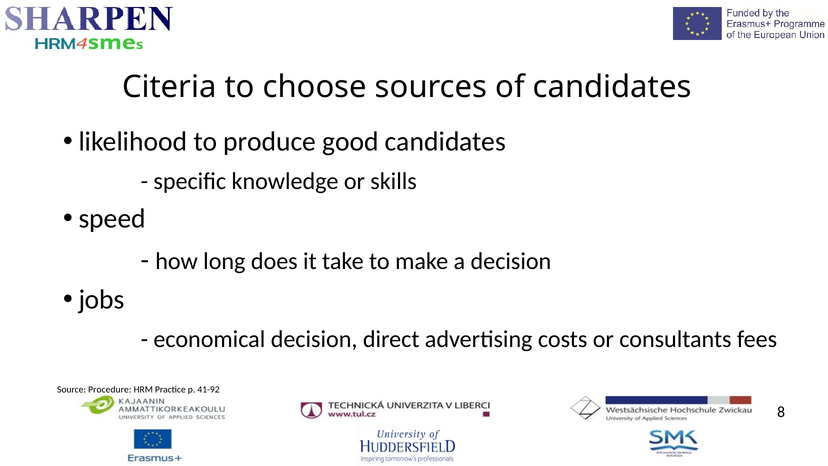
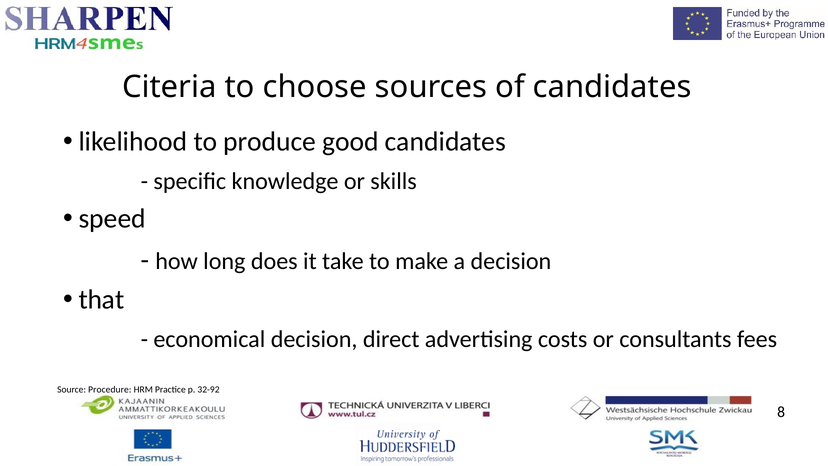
jobs: jobs -> that (101, 299)
41-92: 41-92 -> 32-92 (209, 390)
